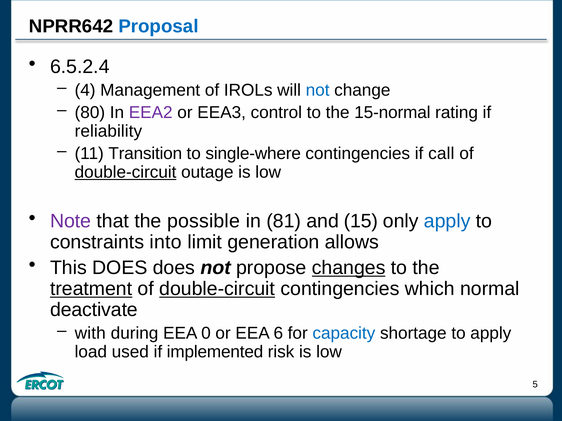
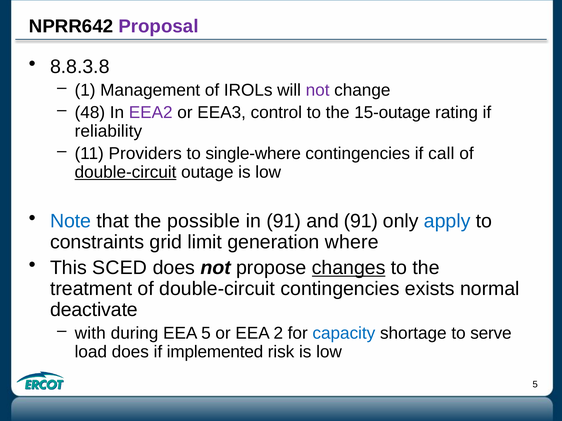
Proposal colour: blue -> purple (158, 26)
6.5.2.4: 6.5.2.4 -> 8.8.3.8 (80, 67)
4: 4 -> 1 (85, 90)
not colour: blue -> purple (318, 90)
80: 80 -> 48 (90, 113)
15-normal: 15-normal -> 15-outage (392, 113)
Transition: Transition -> Providers (145, 154)
Note colour: purple -> blue (71, 221)
in 81: 81 -> 91 (284, 221)
and 15: 15 -> 91 (361, 221)
into: into -> grid (166, 242)
allows: allows -> where (352, 242)
This DOES: DOES -> SCED (120, 268)
treatment underline: present -> none (91, 289)
double-circuit underline: present -> none (217, 289)
which: which -> exists (430, 289)
EEA 0: 0 -> 5 (206, 334)
6: 6 -> 2 (278, 334)
to apply: apply -> serve (491, 334)
load used: used -> does (130, 352)
